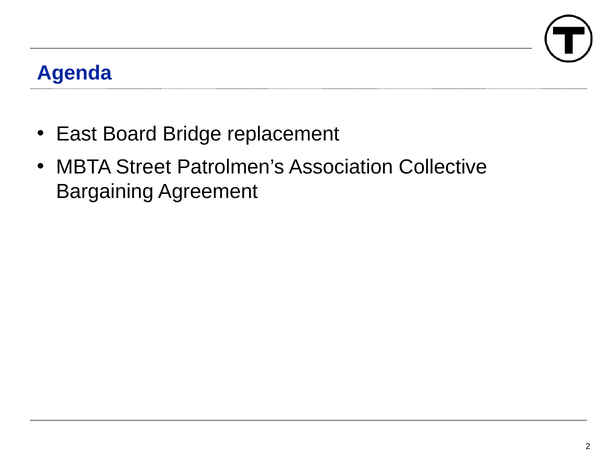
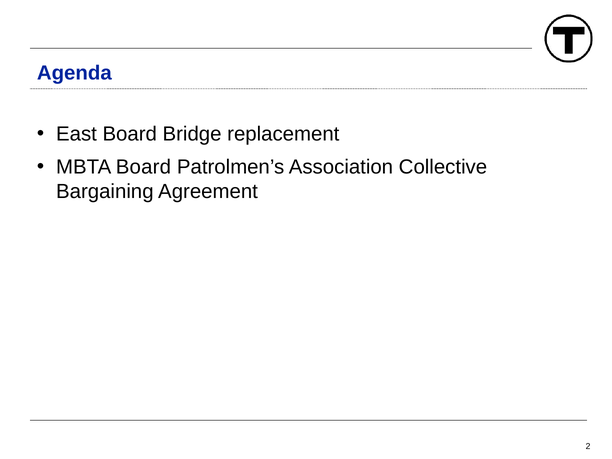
MBTA Street: Street -> Board (143, 167)
